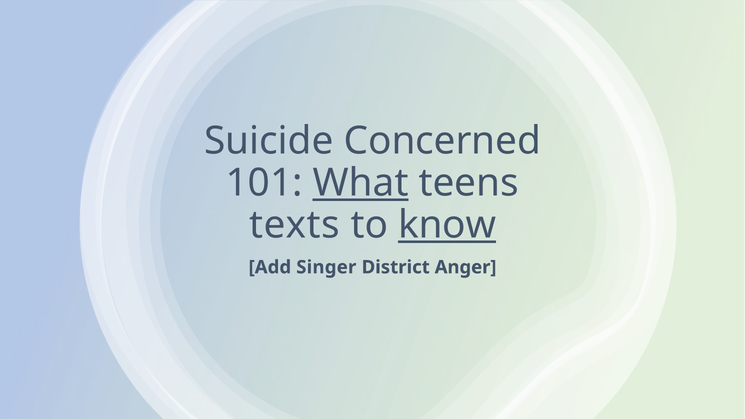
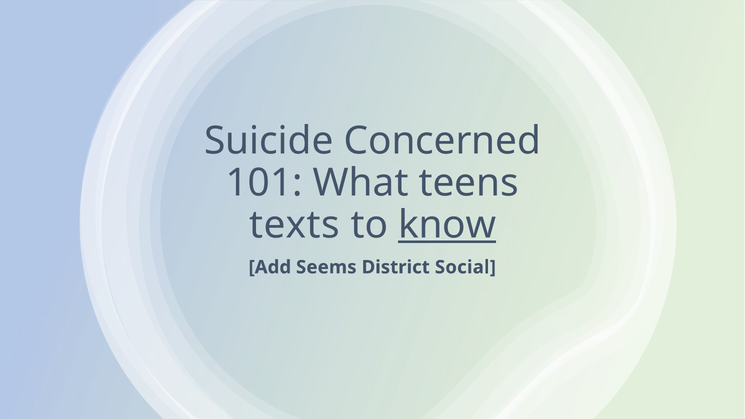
What underline: present -> none (361, 183)
Add Singer: Singer -> Seems (326, 267)
Anger: Anger -> Social (465, 267)
